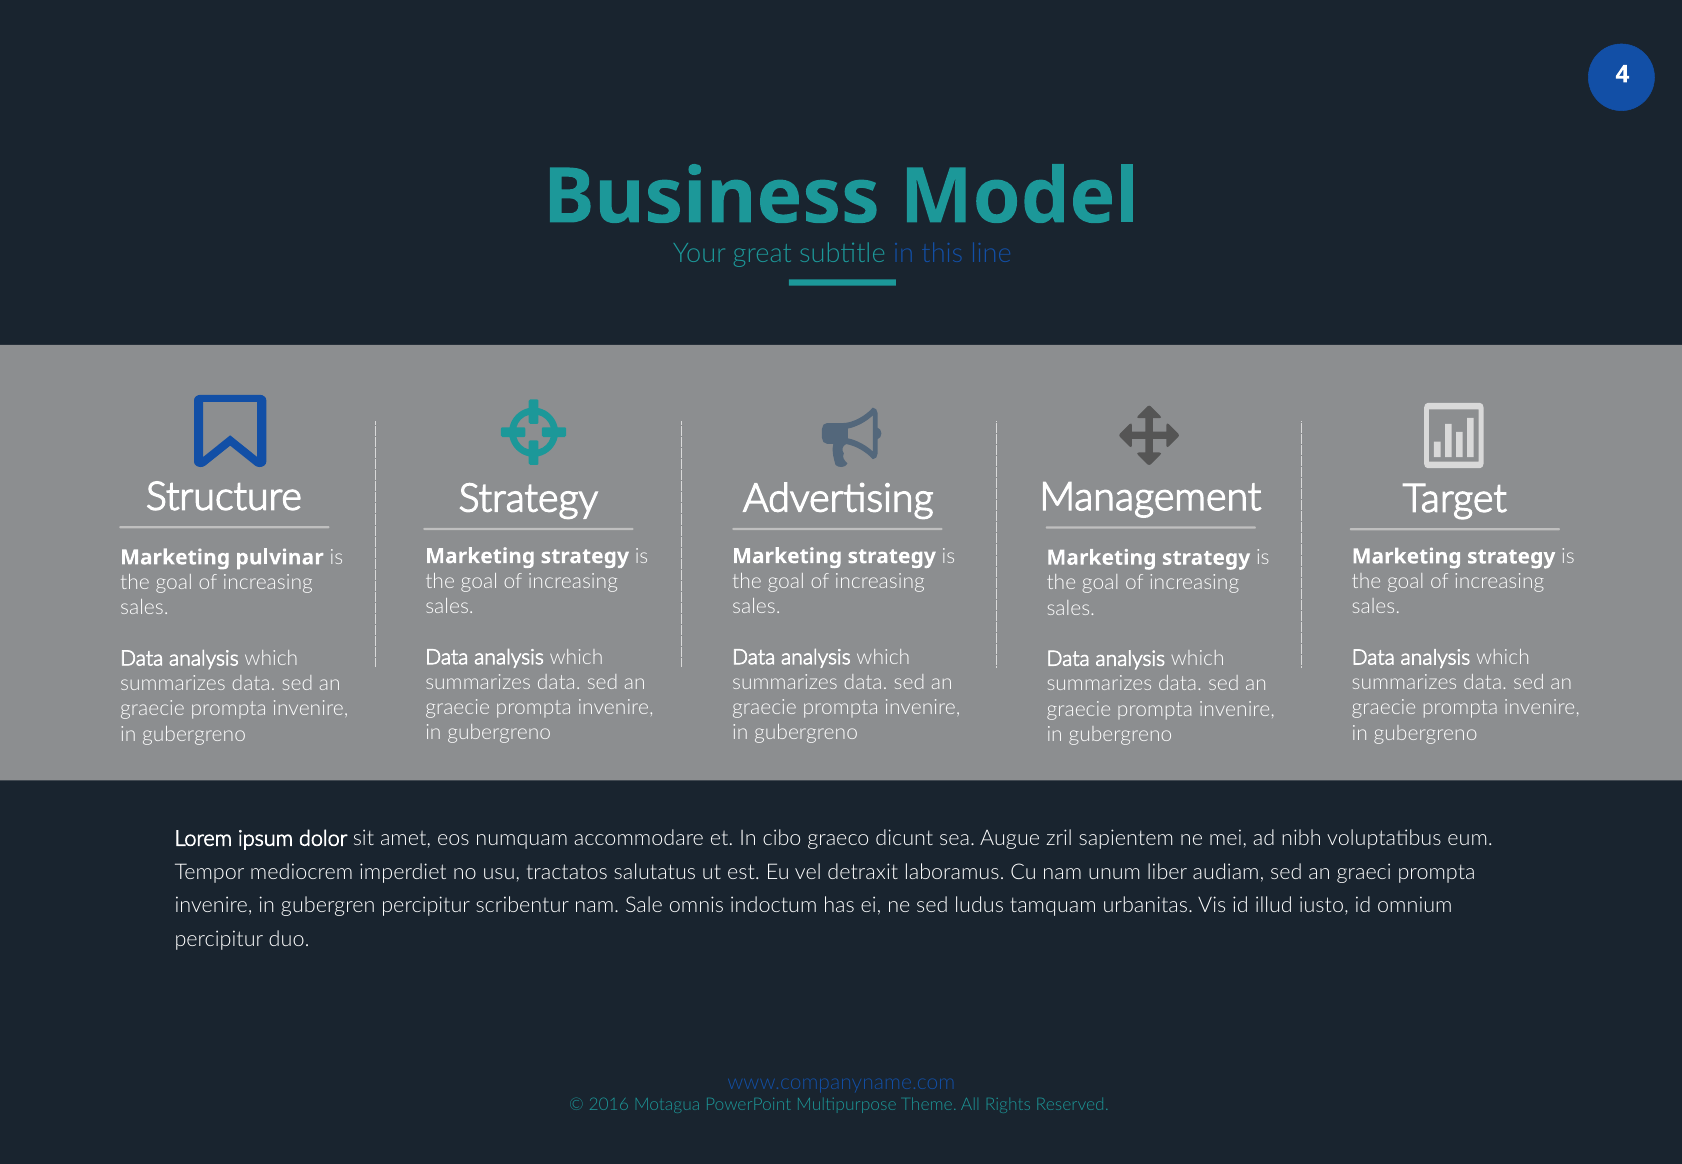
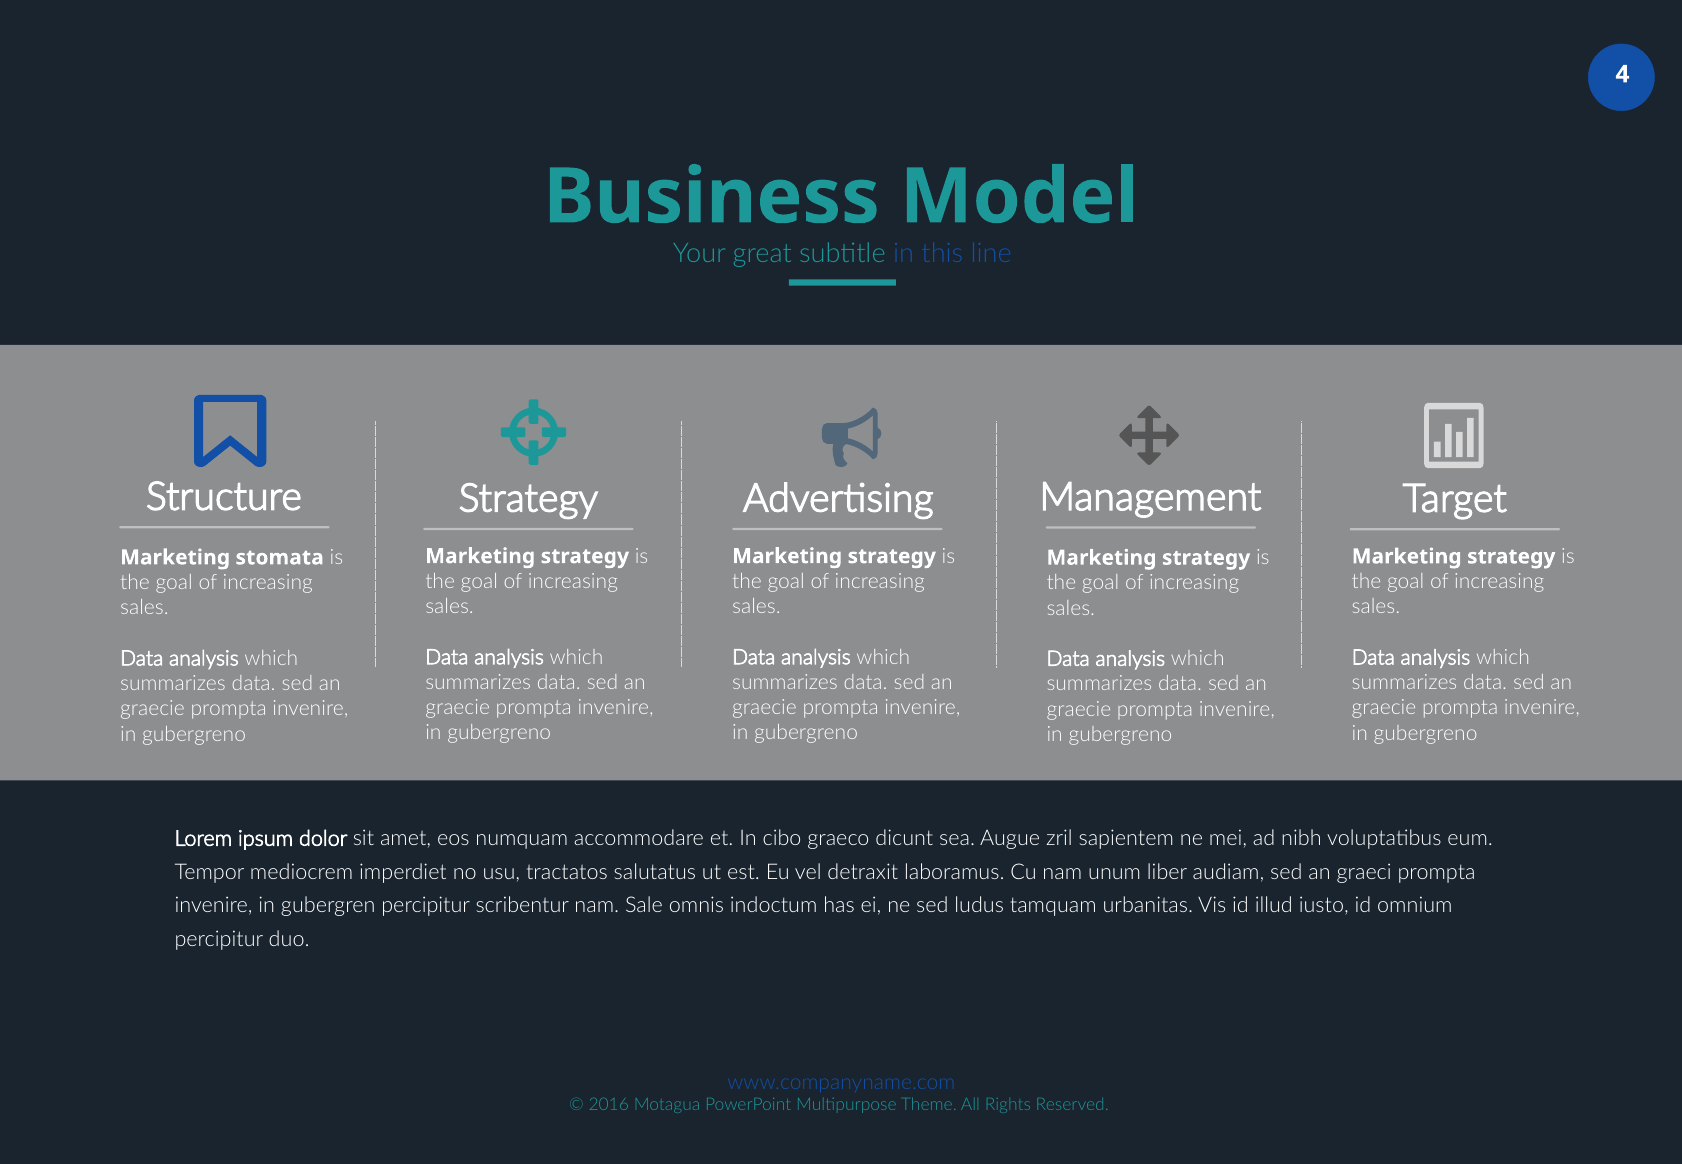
pulvinar: pulvinar -> stomata (280, 558)
